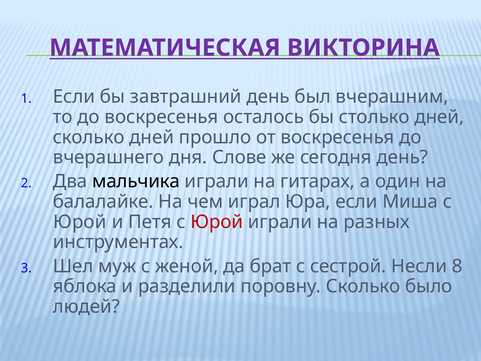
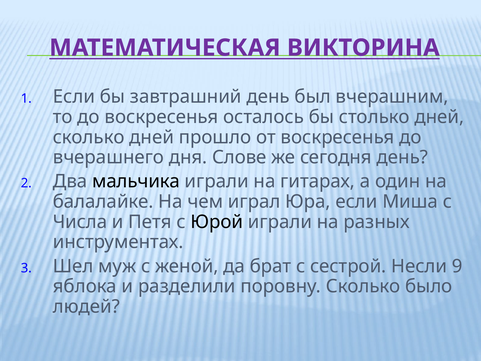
Юрой: Юрой -> Числа (80, 222)
Юрой colour: red -> black (217, 222)
8: 8 -> 9 (457, 266)
